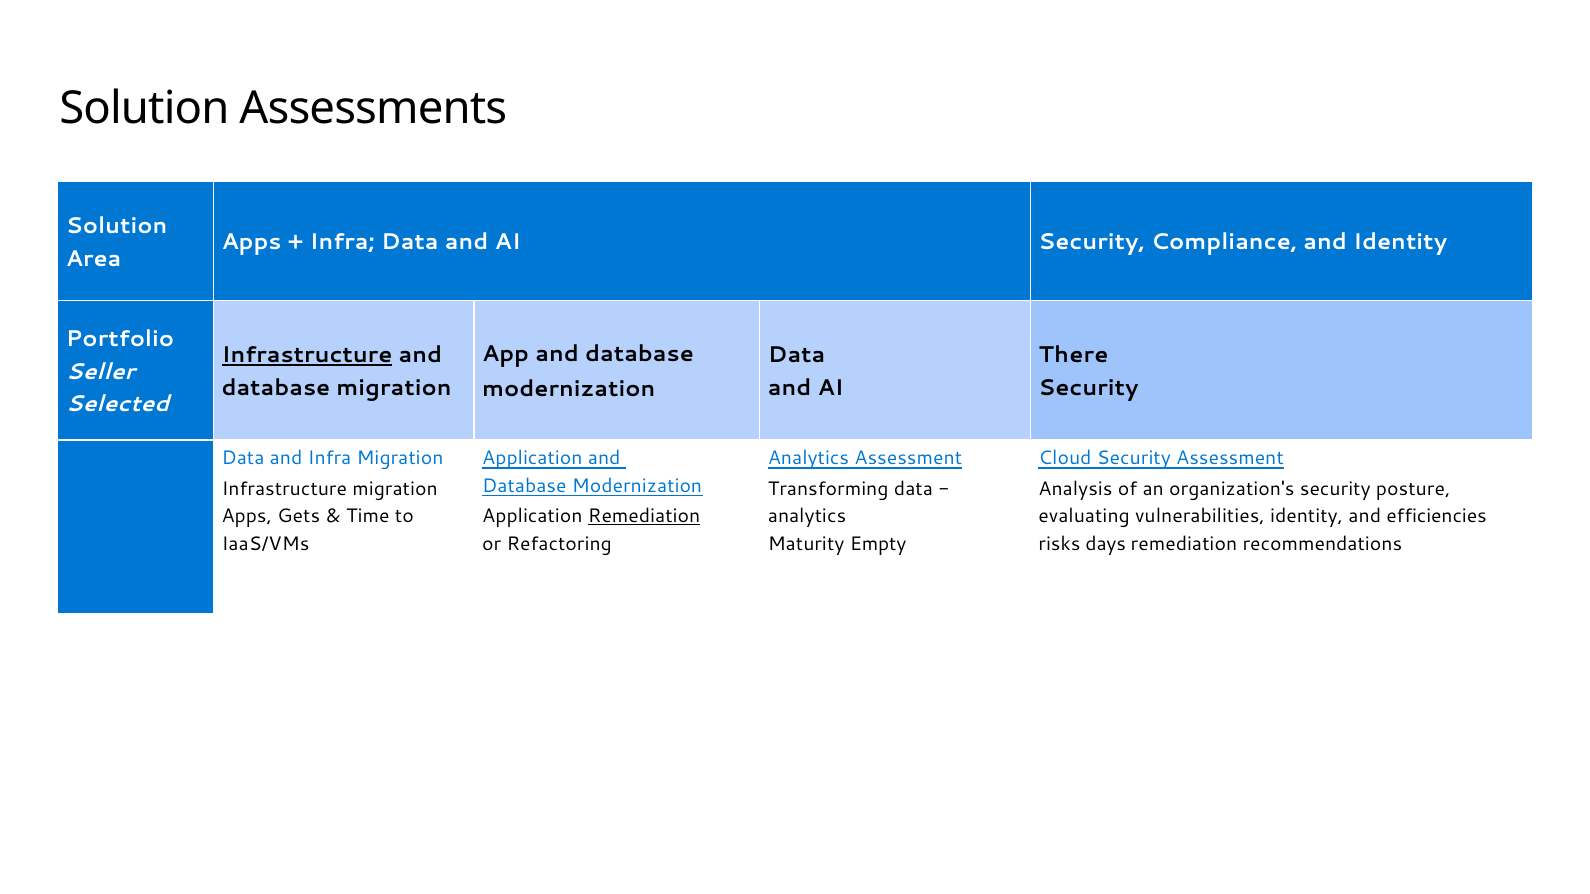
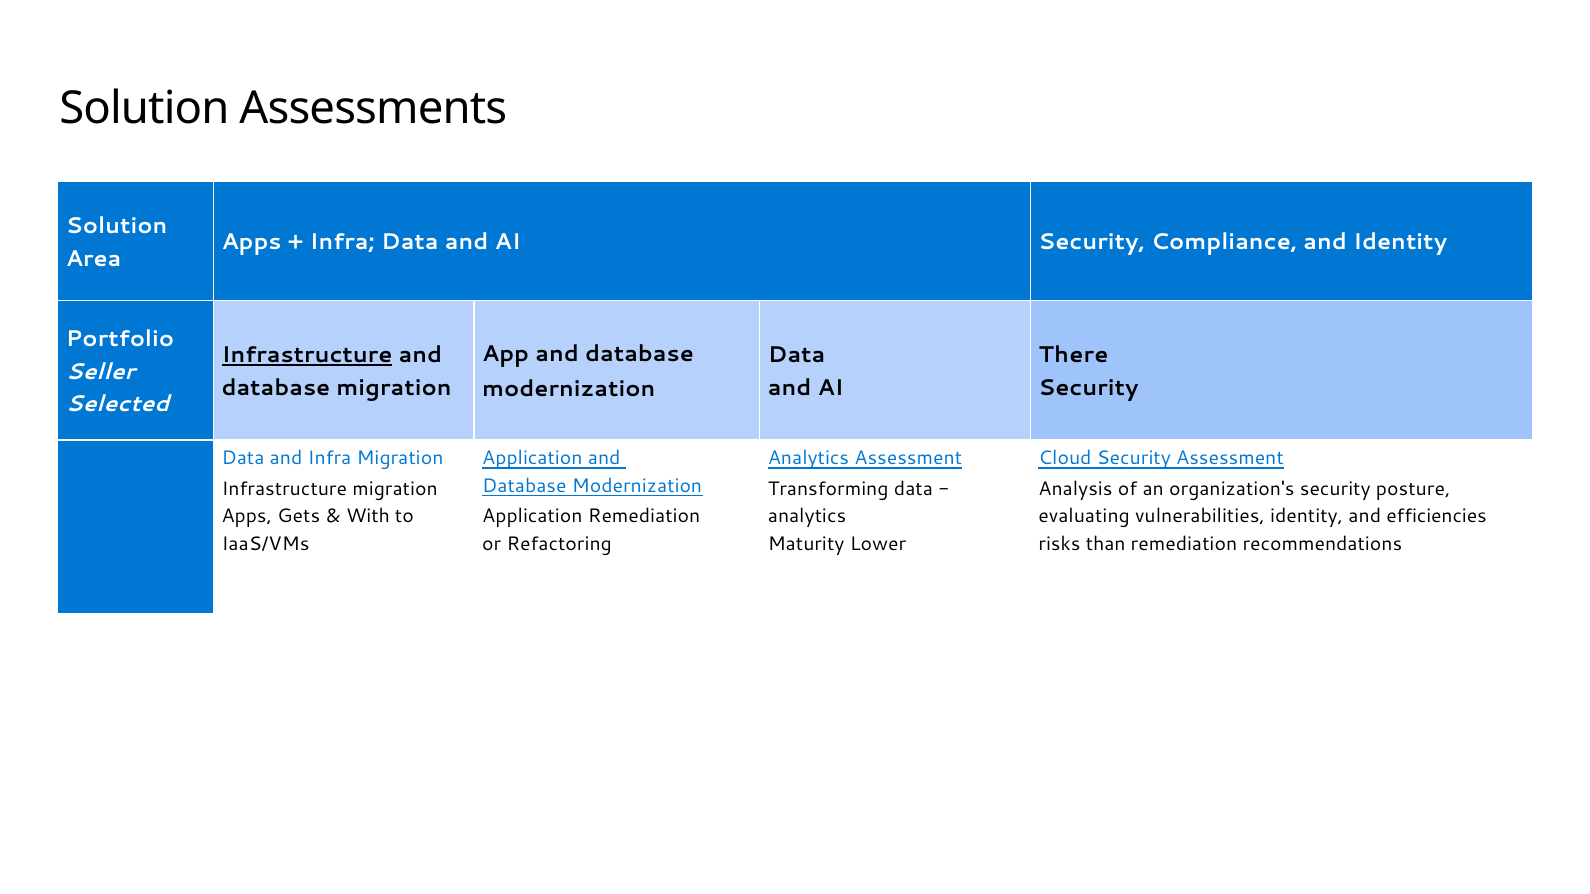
Time: Time -> With (368, 516)
Remediation underline: present -> none (644, 516)
Empty: Empty -> Lower (878, 544)
days: days -> than (1106, 544)
